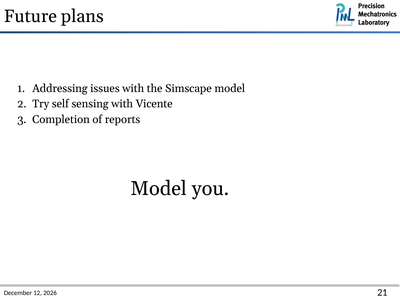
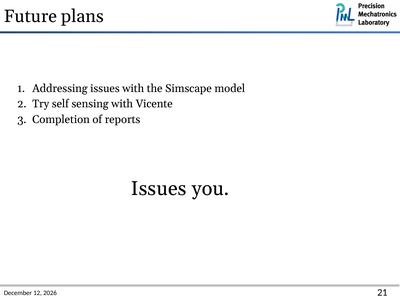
Model: Model -> Issues (159, 189)
